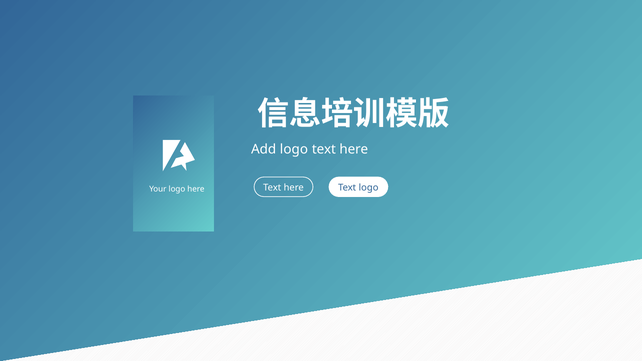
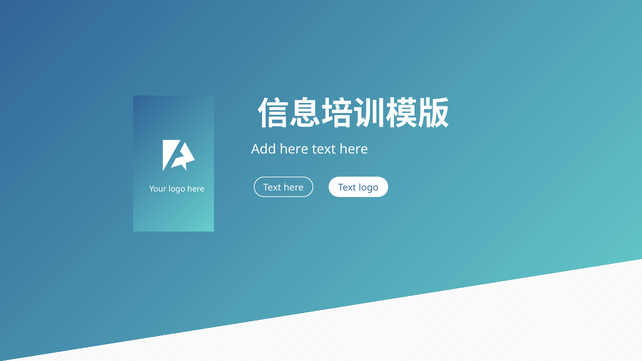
Add logo: logo -> here (294, 149)
